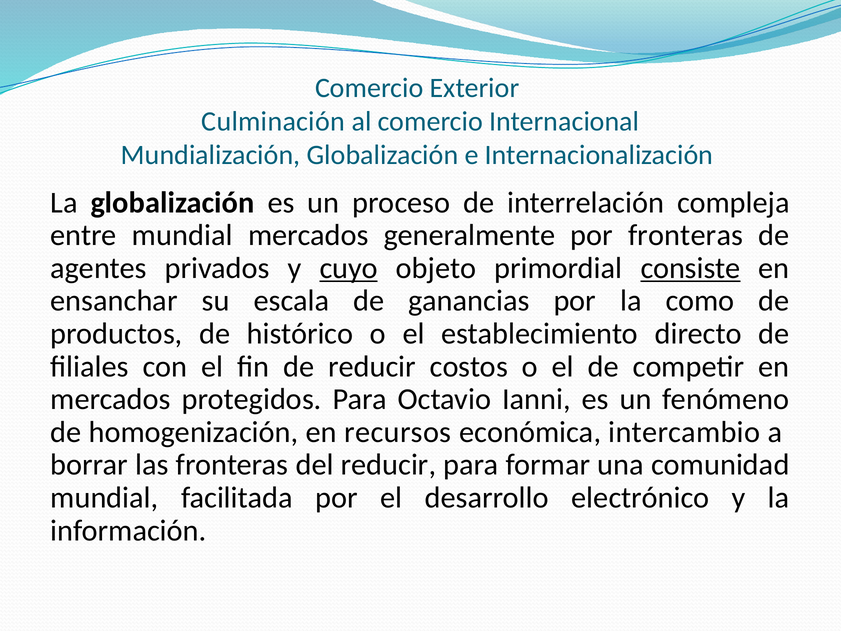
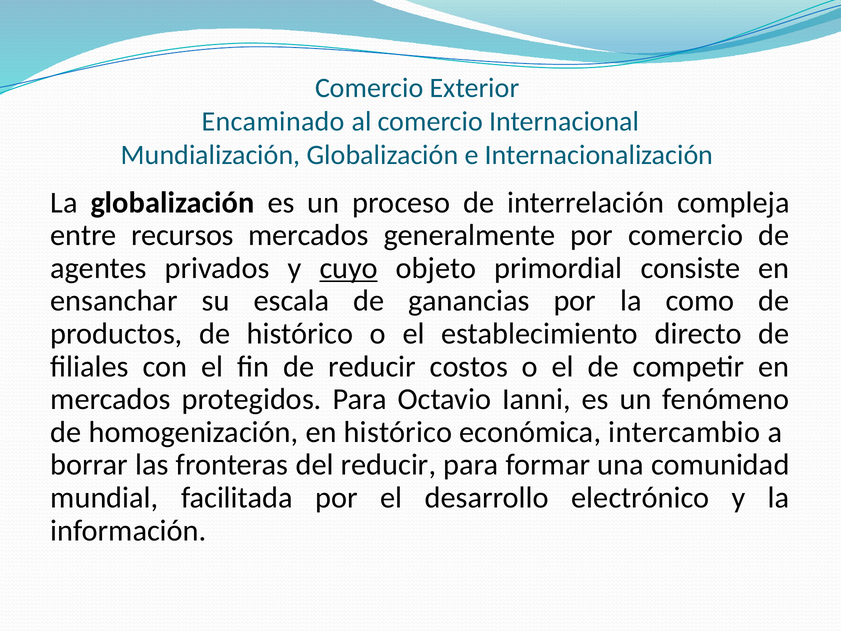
Culminación: Culminación -> Encaminado (273, 121)
entre mundial: mundial -> recursos (182, 235)
por fronteras: fronteras -> comercio (686, 235)
consiste underline: present -> none (690, 268)
en recursos: recursos -> histórico (398, 432)
